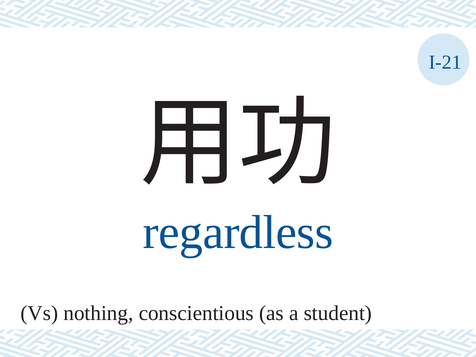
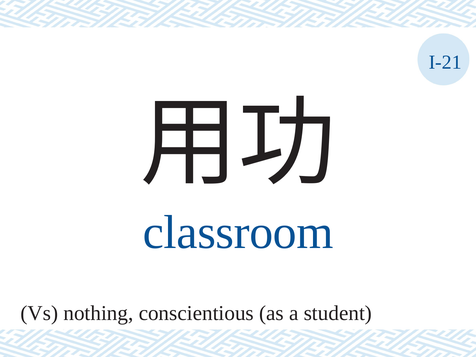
regardless: regardless -> classroom (238, 232)
